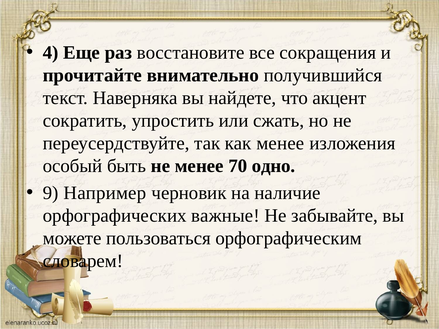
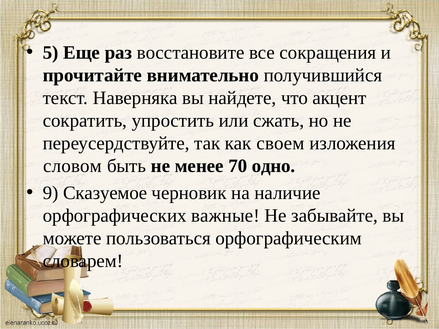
4: 4 -> 5 (51, 53)
как менее: менее -> своем (280, 143)
особый: особый -> словом (72, 166)
Например: Например -> Сказуемое (105, 193)
